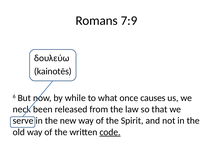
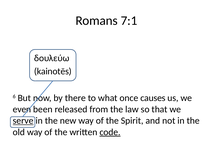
7:9: 7:9 -> 7:1 (129, 21)
while: while -> there (75, 98)
neck: neck -> even (22, 109)
serve underline: none -> present (23, 120)
